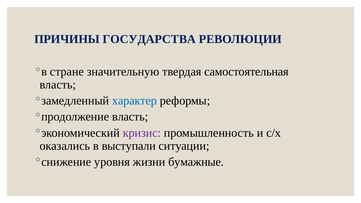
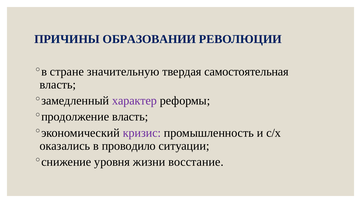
ГОСУДАРСТВА: ГОСУДАРСТВА -> ОБРАЗОВАНИИ (149, 39)
характер colour: blue -> purple (135, 101)
выступали: выступали -> проводило (129, 146)
бумажные: бумажные -> восстание (196, 162)
